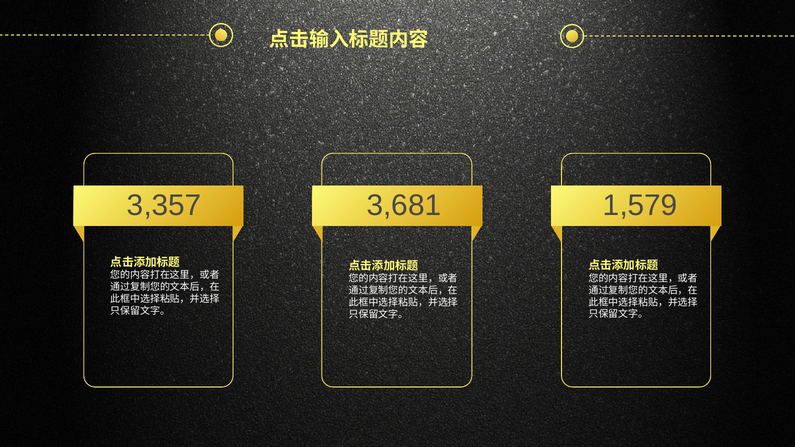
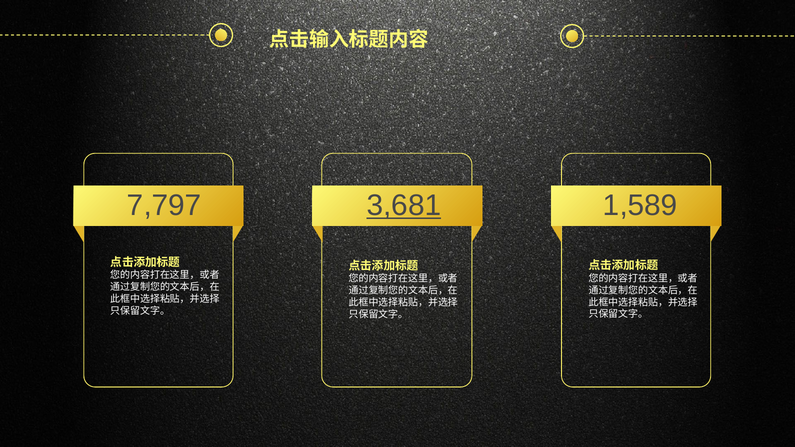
3,357: 3,357 -> 7,797 (164, 206)
3,681 underline: none -> present (404, 206)
1,579: 1,579 -> 1,589 (640, 206)
